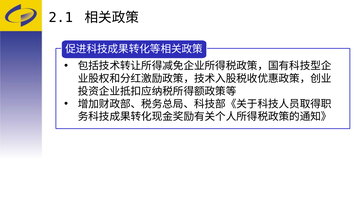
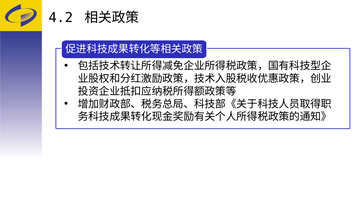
2.1: 2.1 -> 4.2 (61, 18)
